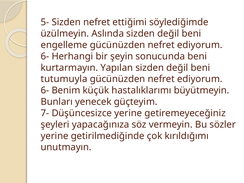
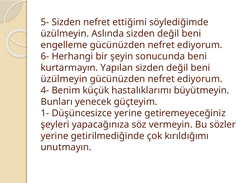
tutumuyla: tutumuyla -> üzülmeyin (64, 79)
6-: 6- -> 4- (45, 90)
7-: 7- -> 1- (45, 113)
